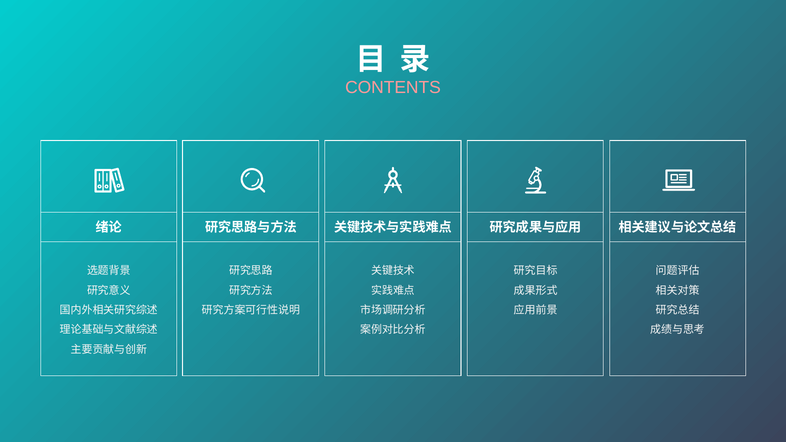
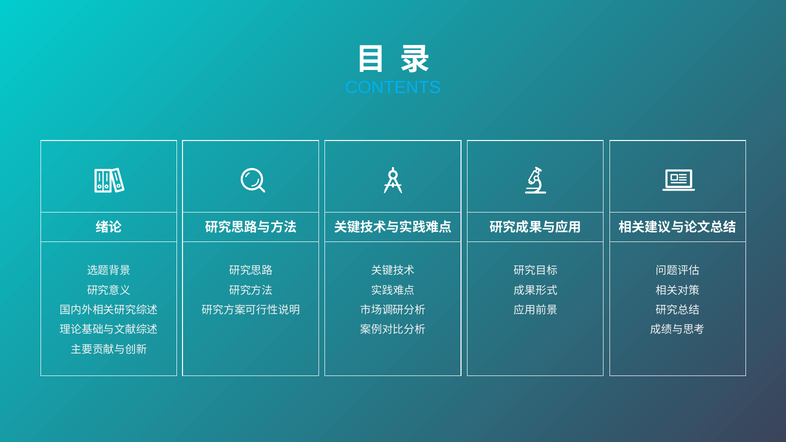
CONTENTS colour: pink -> light blue (393, 88)
